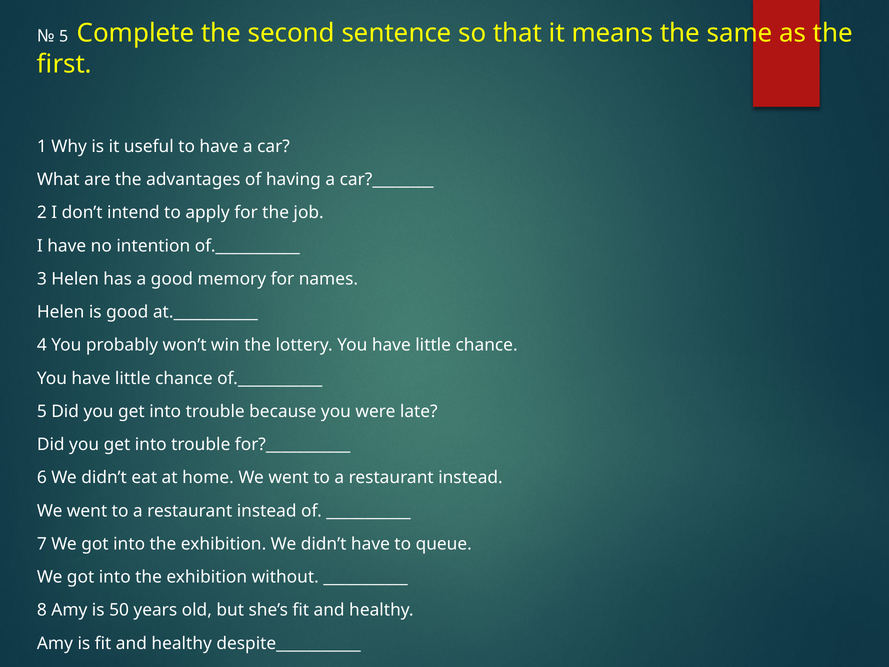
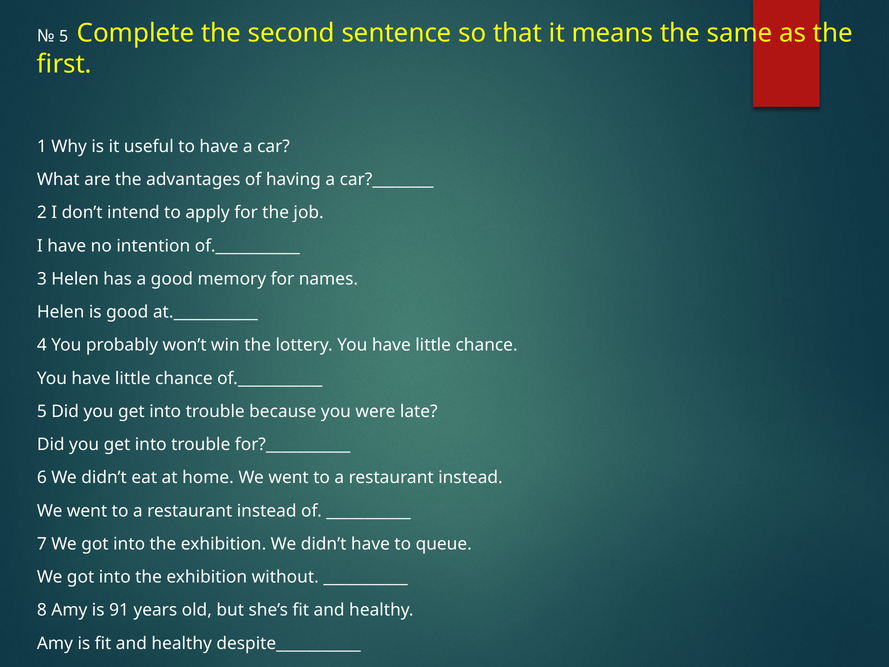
50: 50 -> 91 (119, 610)
